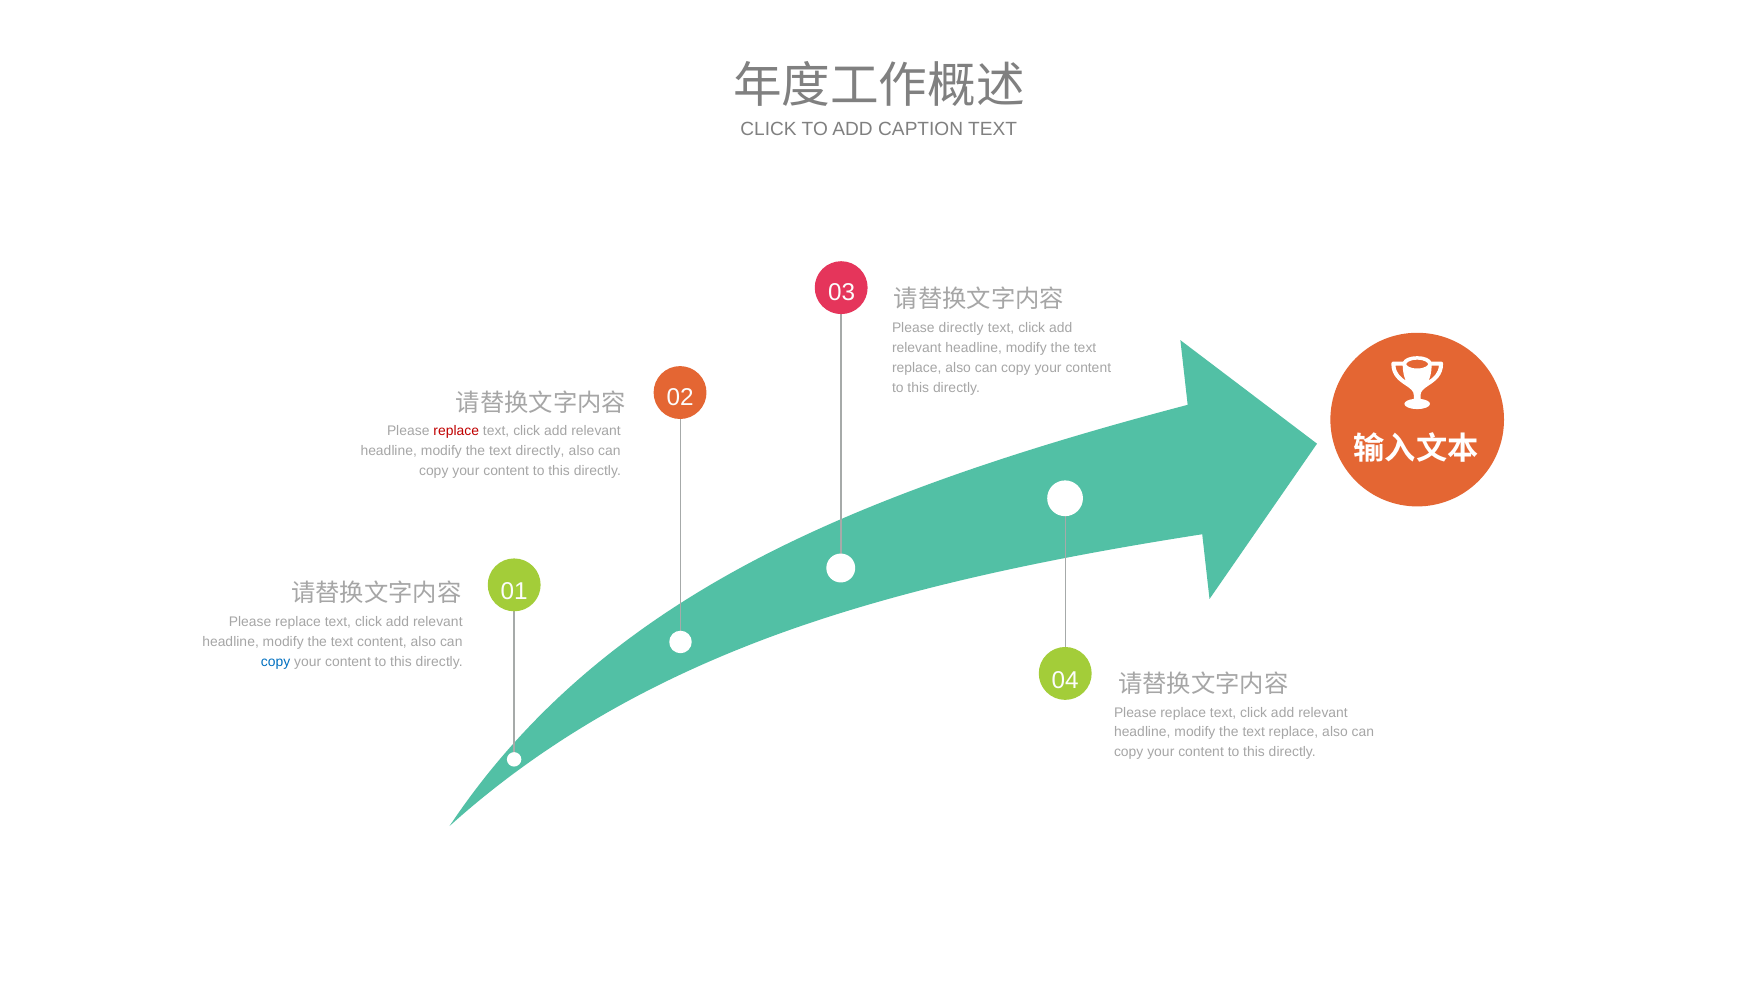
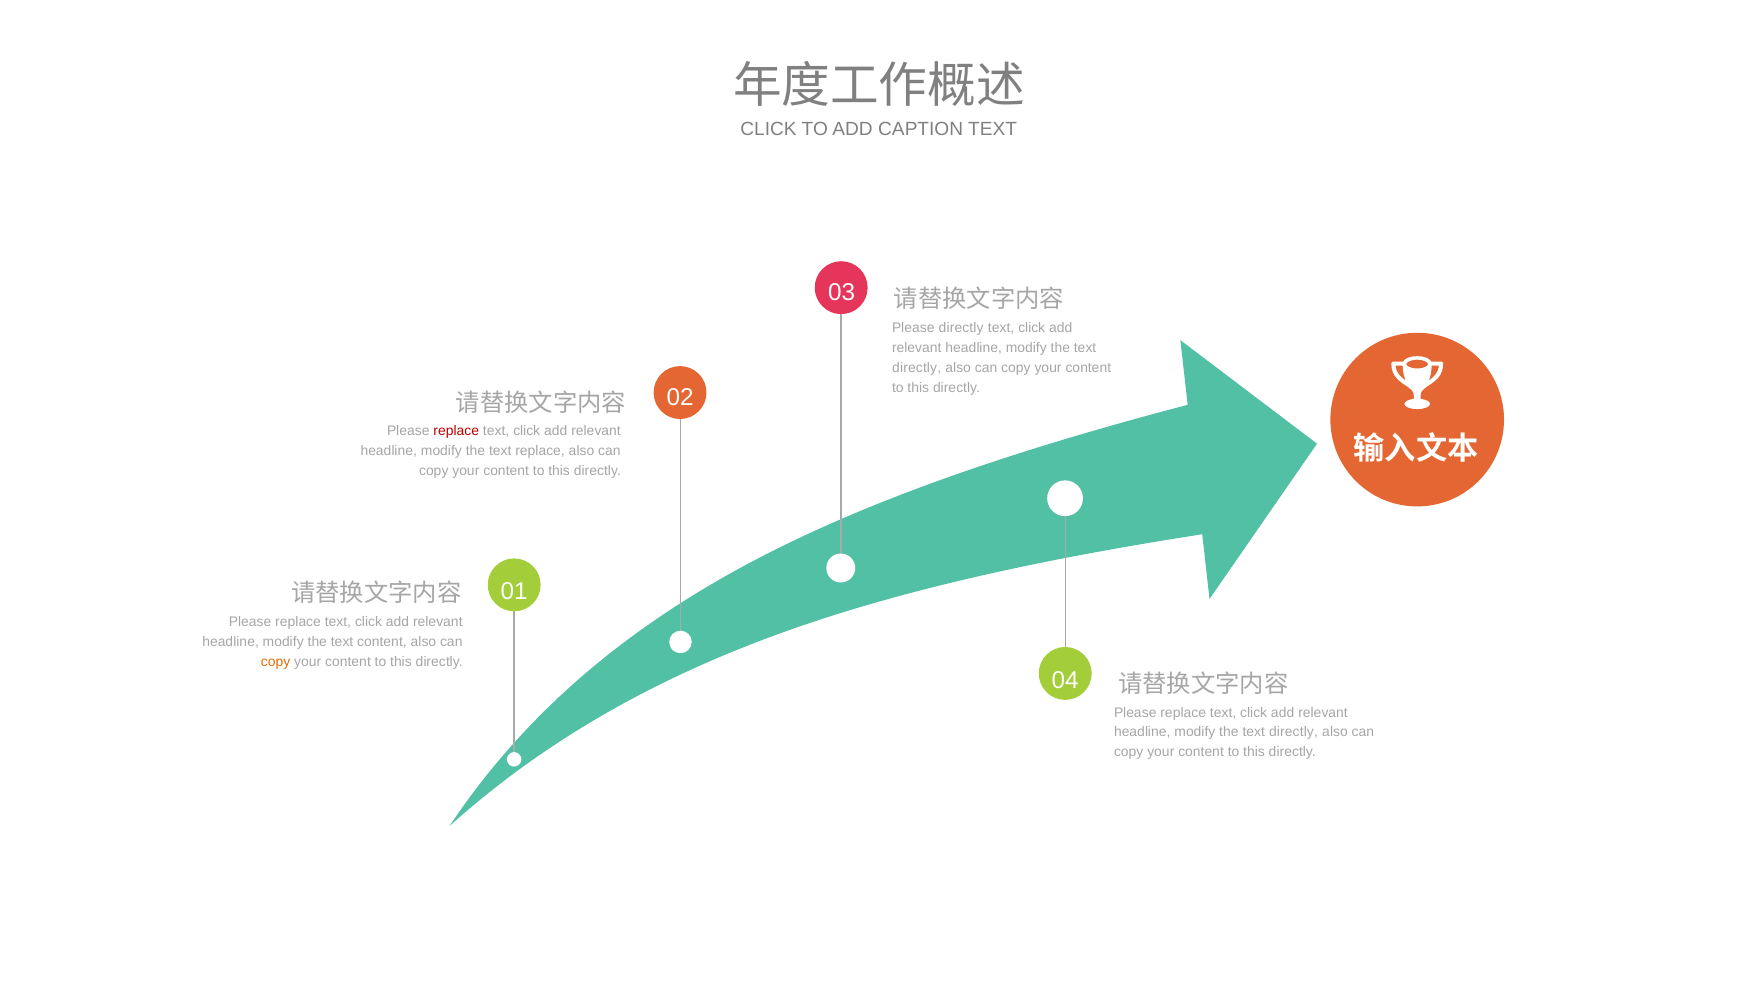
replace: replace -> directly (917, 368)
text directly: directly -> replace (540, 451)
copy colour: blue -> orange (276, 661)
replace: replace -> directly (1293, 732)
